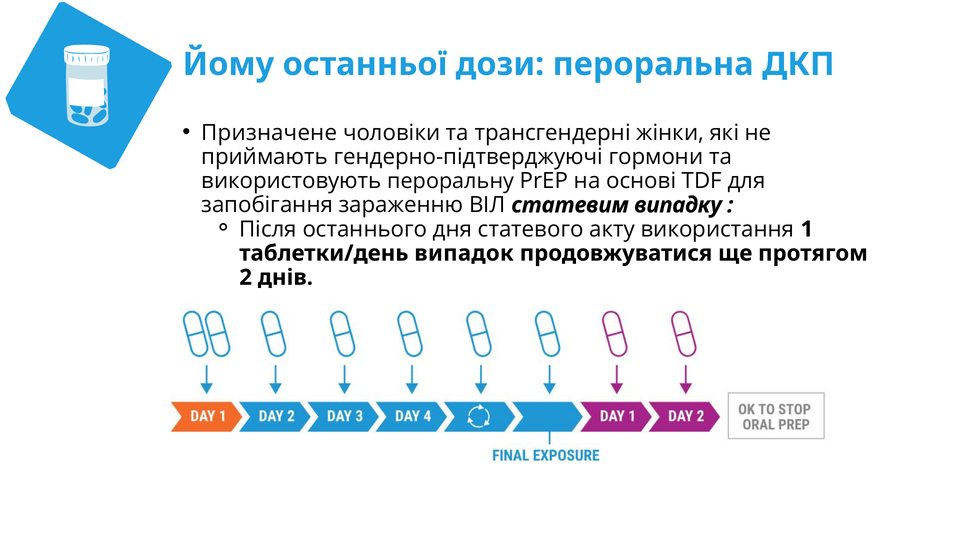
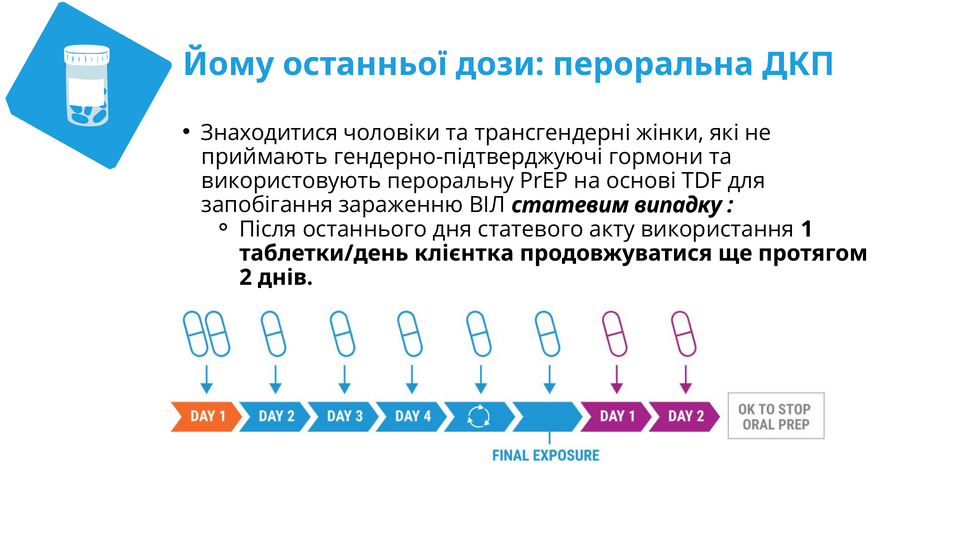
Призначене: Призначене -> Знаходитися (269, 133)
випадок: випадок -> клієнтка (464, 253)
